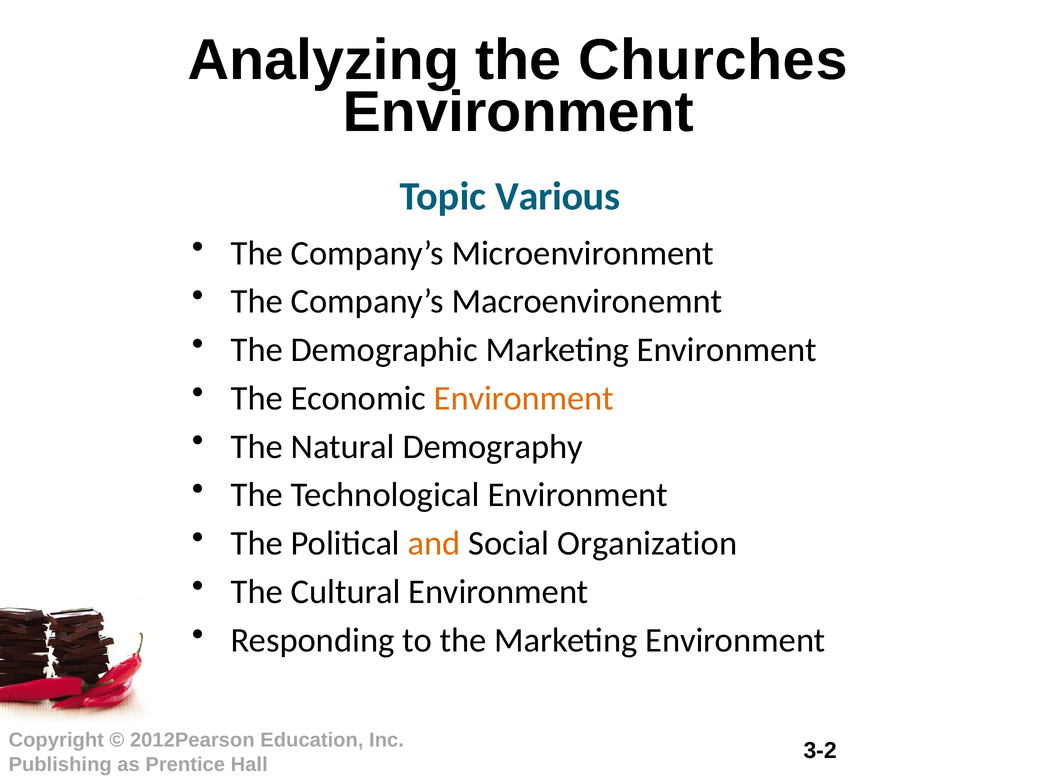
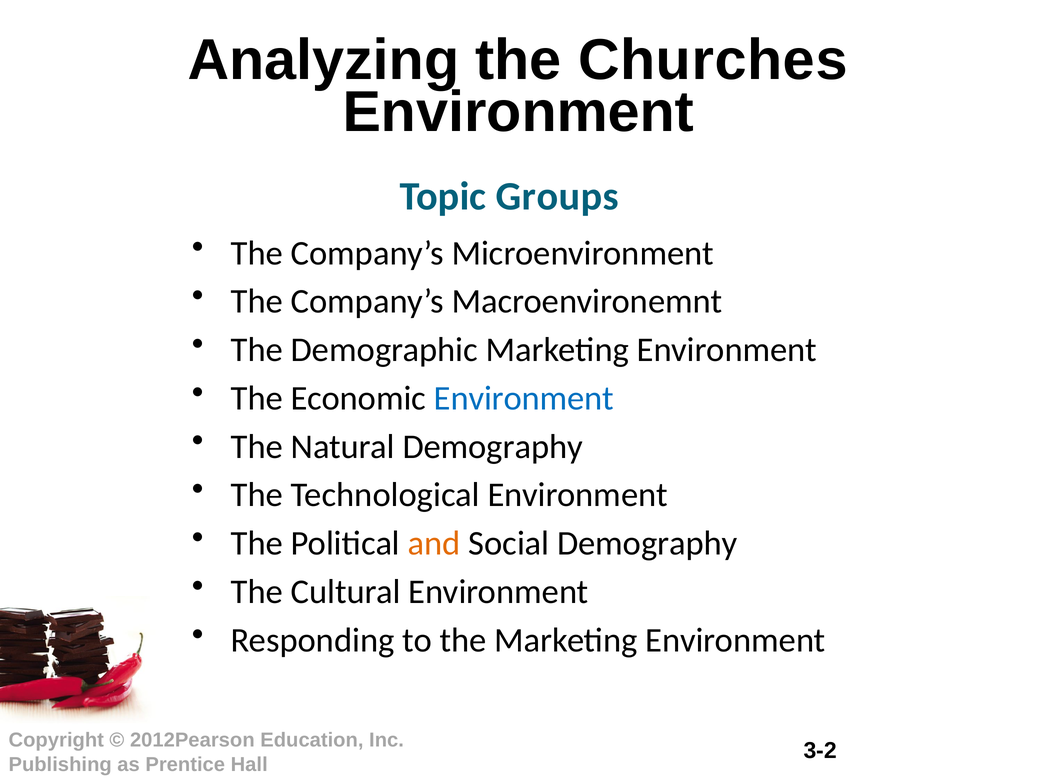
Various: Various -> Groups (557, 196)
Environment colour: orange -> blue (524, 398)
Social Organization: Organization -> Demography (647, 543)
